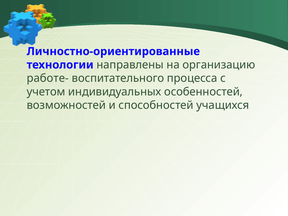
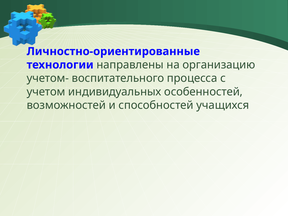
работе-: работе- -> учетом- (48, 78)
